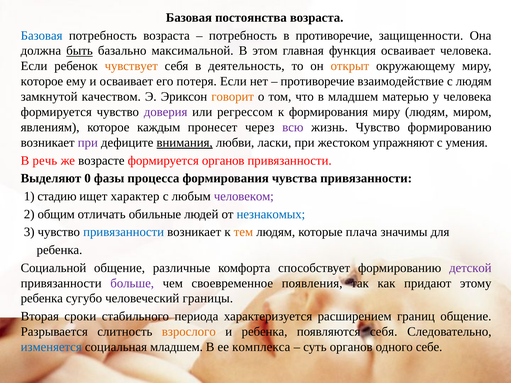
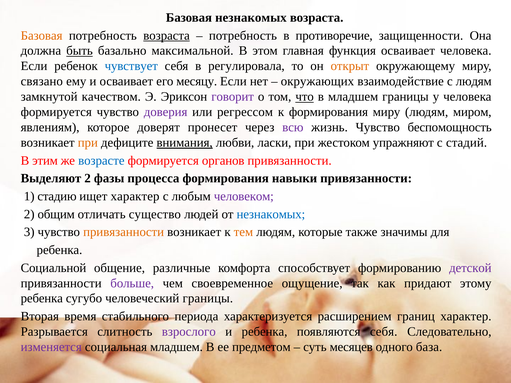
Базовая постоянства: постоянства -> незнакомых (251, 18)
Базовая colour: blue -> orange (42, 35)
возраста underline: none -> present (167, 35)
чувствует colour: orange -> blue (131, 66)
деятельность: деятельность -> регулировала (246, 66)
которое: которое -> связано (42, 81)
потеря: потеря -> месяцу (197, 81)
противоречие: противоречие -> окружающих (317, 81)
говорит colour: orange -> purple (233, 97)
что underline: none -> present (305, 97)
младшем матерью: матерью -> границы (405, 97)
каждым: каждым -> доверят (159, 127)
Чувство формированию: формированию -> беспомощность (450, 127)
при colour: purple -> orange (88, 143)
умения: умения -> стадий (467, 143)
речь: речь -> этим (45, 161)
возрасте colour: black -> blue (101, 161)
Выделяют 0: 0 -> 2 (88, 179)
чувства: чувства -> навыки (295, 179)
обильные: обильные -> существо (155, 214)
привязанности colour: blue -> orange (124, 232)
плача: плача -> также (362, 232)
появления: появления -> ощущение (312, 283)
сроки: сроки -> время (80, 317)
границ общение: общение -> характер (466, 317)
взрослого colour: orange -> purple (189, 332)
изменяется colour: blue -> purple (51, 347)
комплекса: комплекса -> предметом (261, 347)
суть органов: органов -> месяцев (351, 347)
себе: себе -> база (429, 347)
